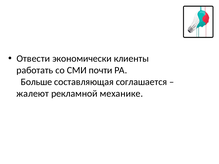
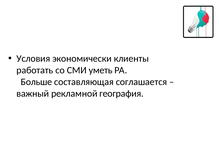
Отвести: Отвести -> Условия (33, 59)
почти: почти -> уметь (101, 70)
жалеют: жалеют -> важный (33, 94)
механике: механике -> география (121, 94)
